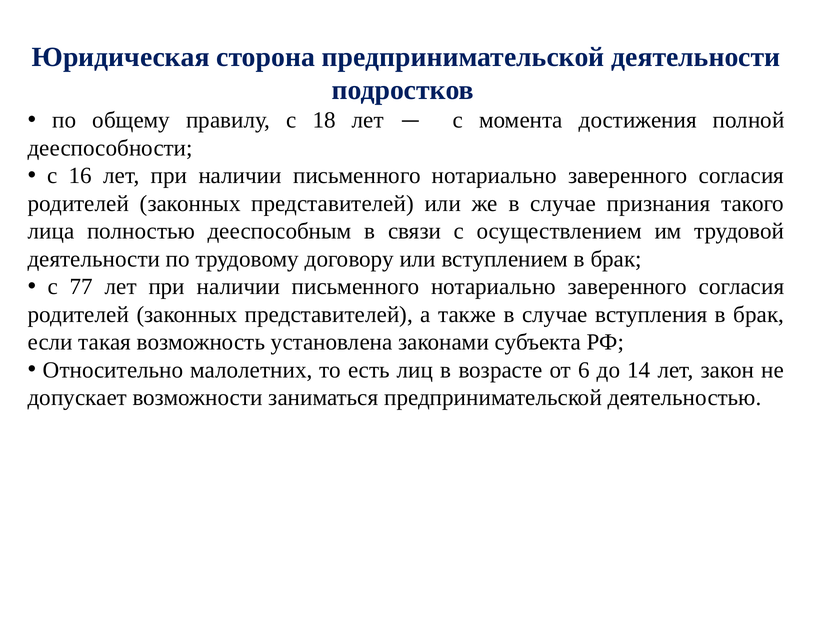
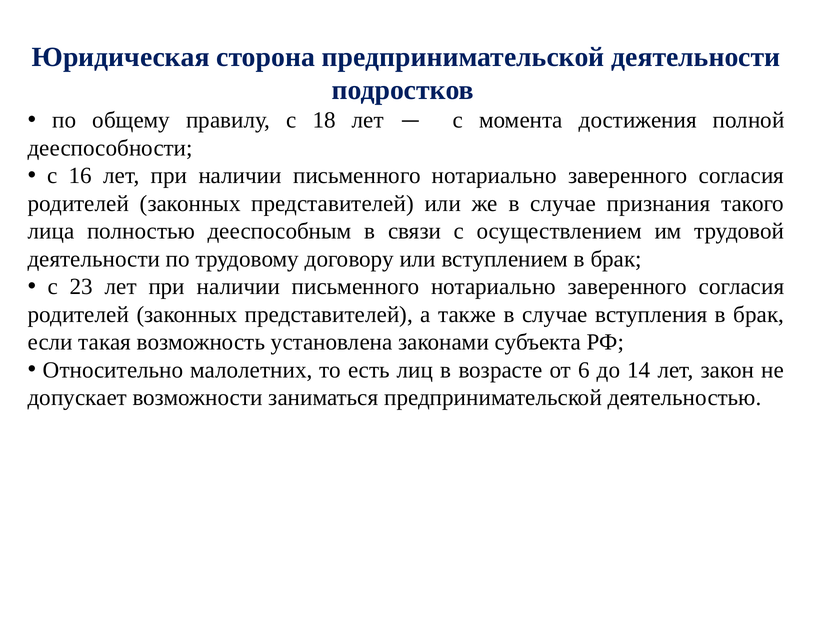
77: 77 -> 23 (81, 287)
